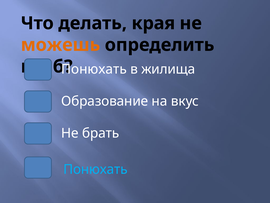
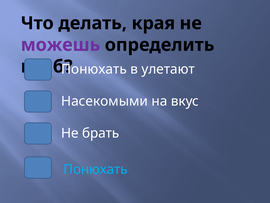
можешь colour: orange -> purple (60, 45)
жилища: жилища -> улетают (168, 69)
Образование: Образование -> Насекомыми (105, 101)
